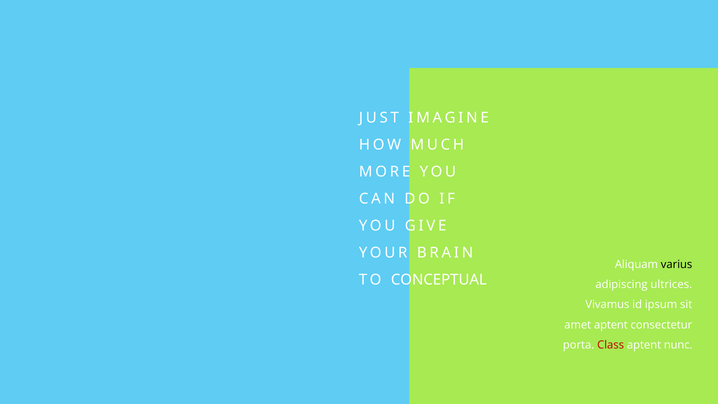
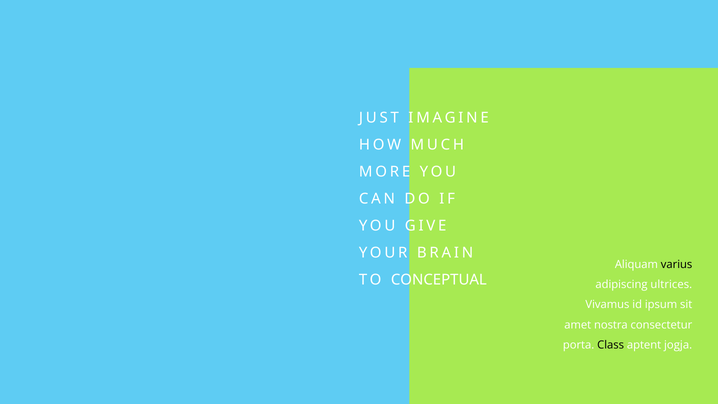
amet aptent: aptent -> nostra (611, 325)
Class colour: red -> black (611, 345)
nunc: nunc -> jogja (678, 345)
